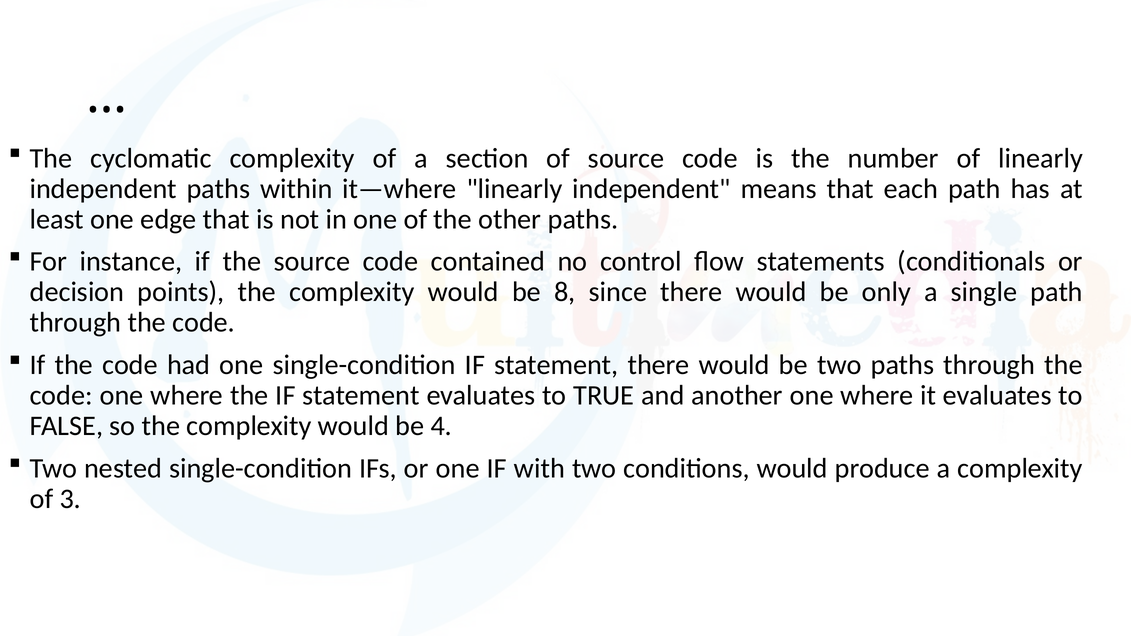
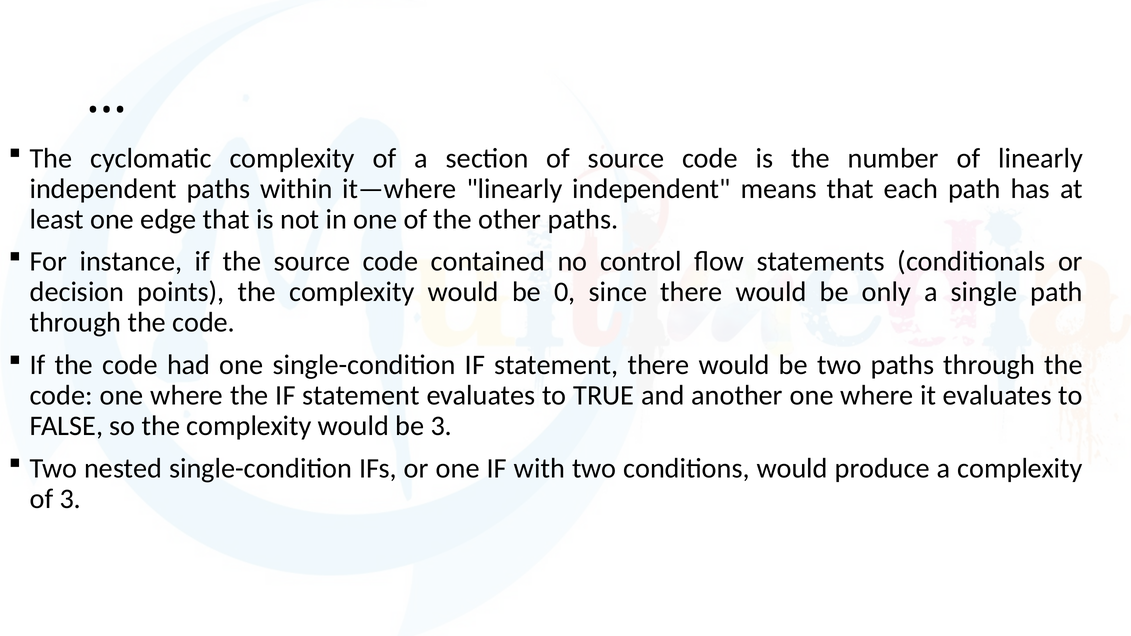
8: 8 -> 0 (565, 292)
be 4: 4 -> 3 (441, 426)
